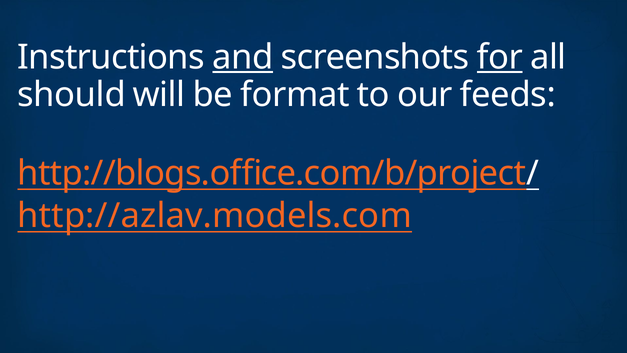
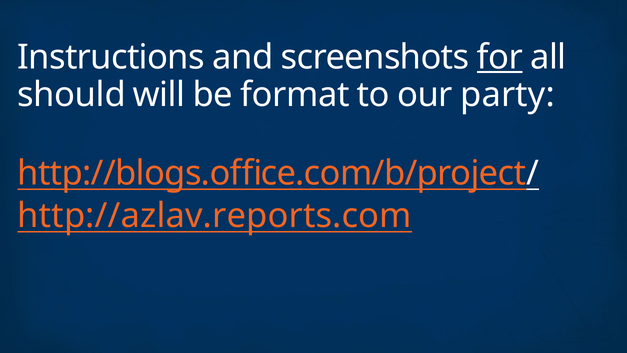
and underline: present -> none (243, 57)
feeds: feeds -> party (508, 95)
http://azlav.models.com: http://azlav.models.com -> http://azlav.reports.com (215, 216)
